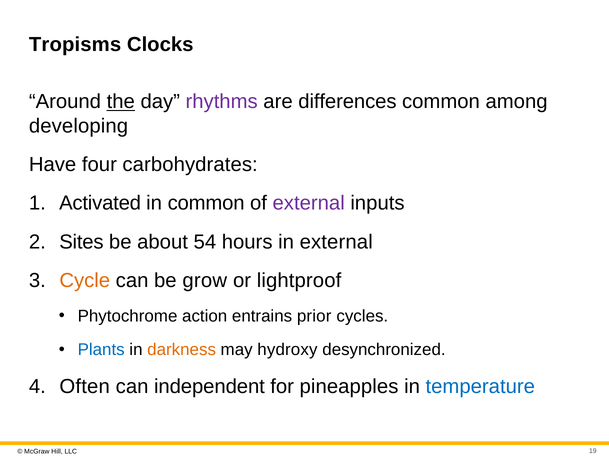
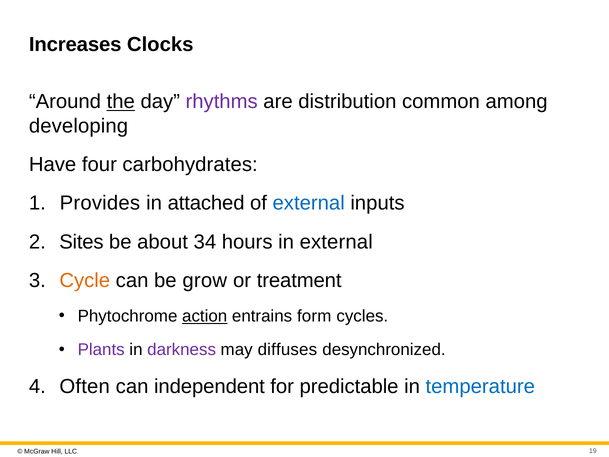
Tropisms: Tropisms -> Increases (75, 44)
differences: differences -> distribution (347, 102)
Activated: Activated -> Provides (100, 203)
in common: common -> attached (206, 203)
external colour: purple -> blue (309, 203)
54: 54 -> 34 (205, 242)
lightproof: lightproof -> treatment (299, 280)
action underline: none -> present (205, 316)
prior: prior -> form (314, 316)
Plants colour: blue -> purple (101, 350)
darkness colour: orange -> purple (182, 350)
hydroxy: hydroxy -> diffuses (287, 350)
pineapples: pineapples -> predictable (349, 386)
